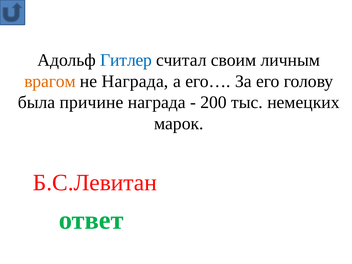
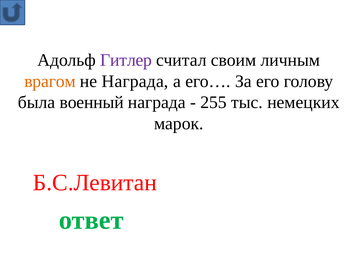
Гитлер colour: blue -> purple (126, 60)
причине: причине -> военный (92, 102)
200: 200 -> 255 (214, 102)
